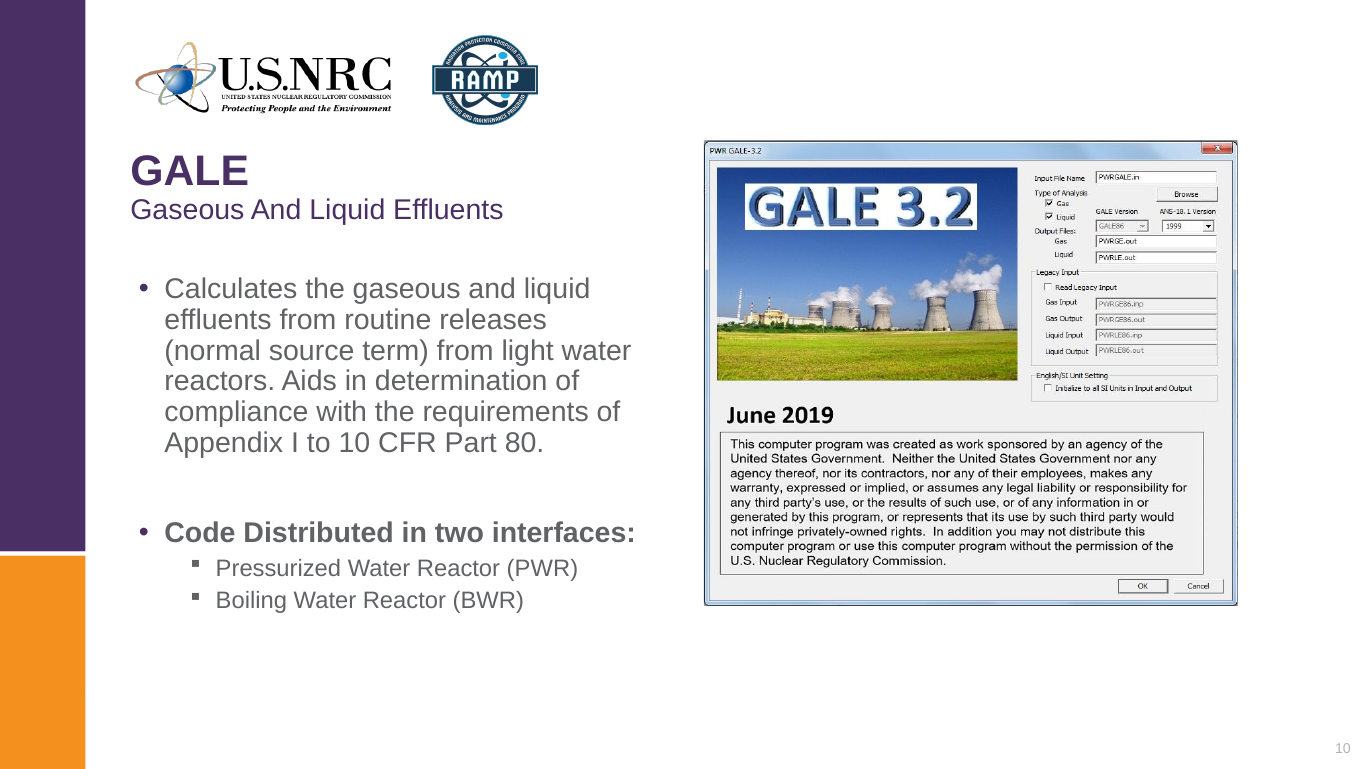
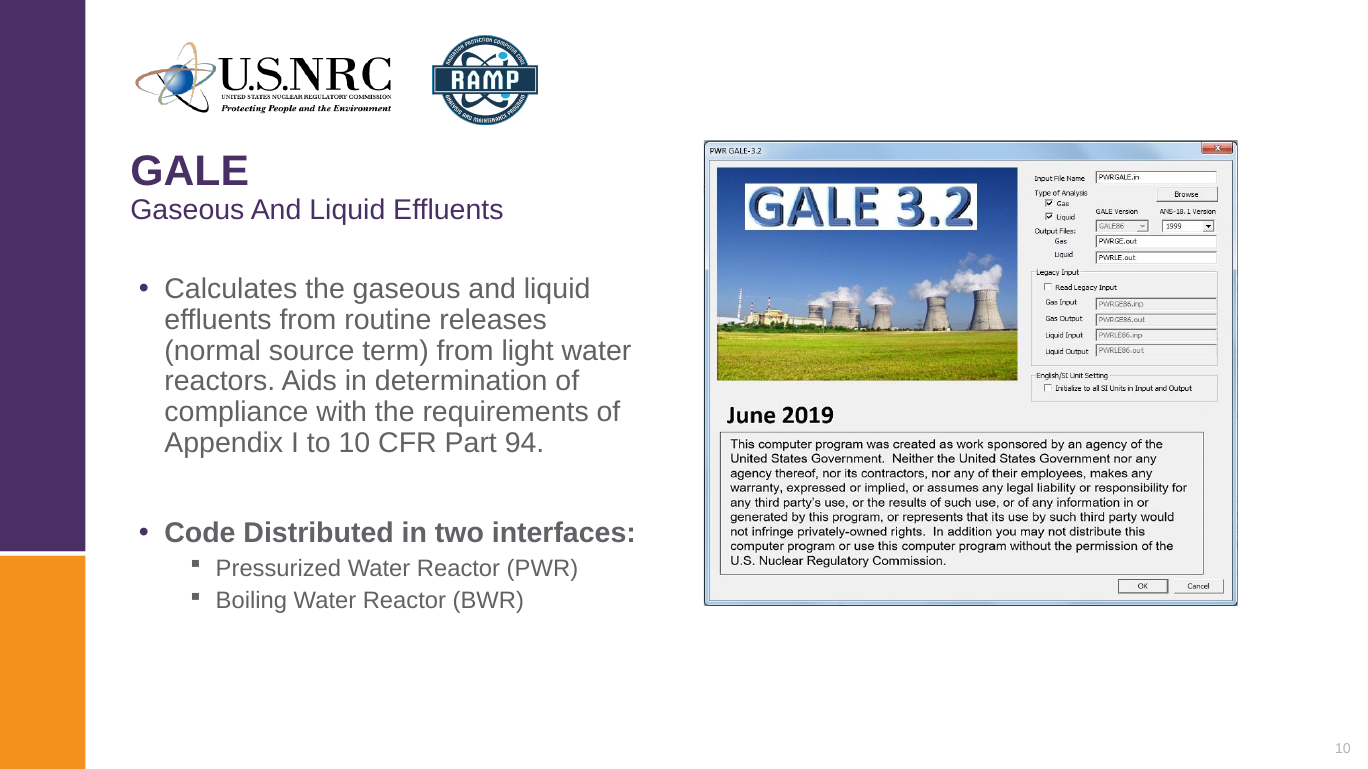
80: 80 -> 94 (525, 443)
